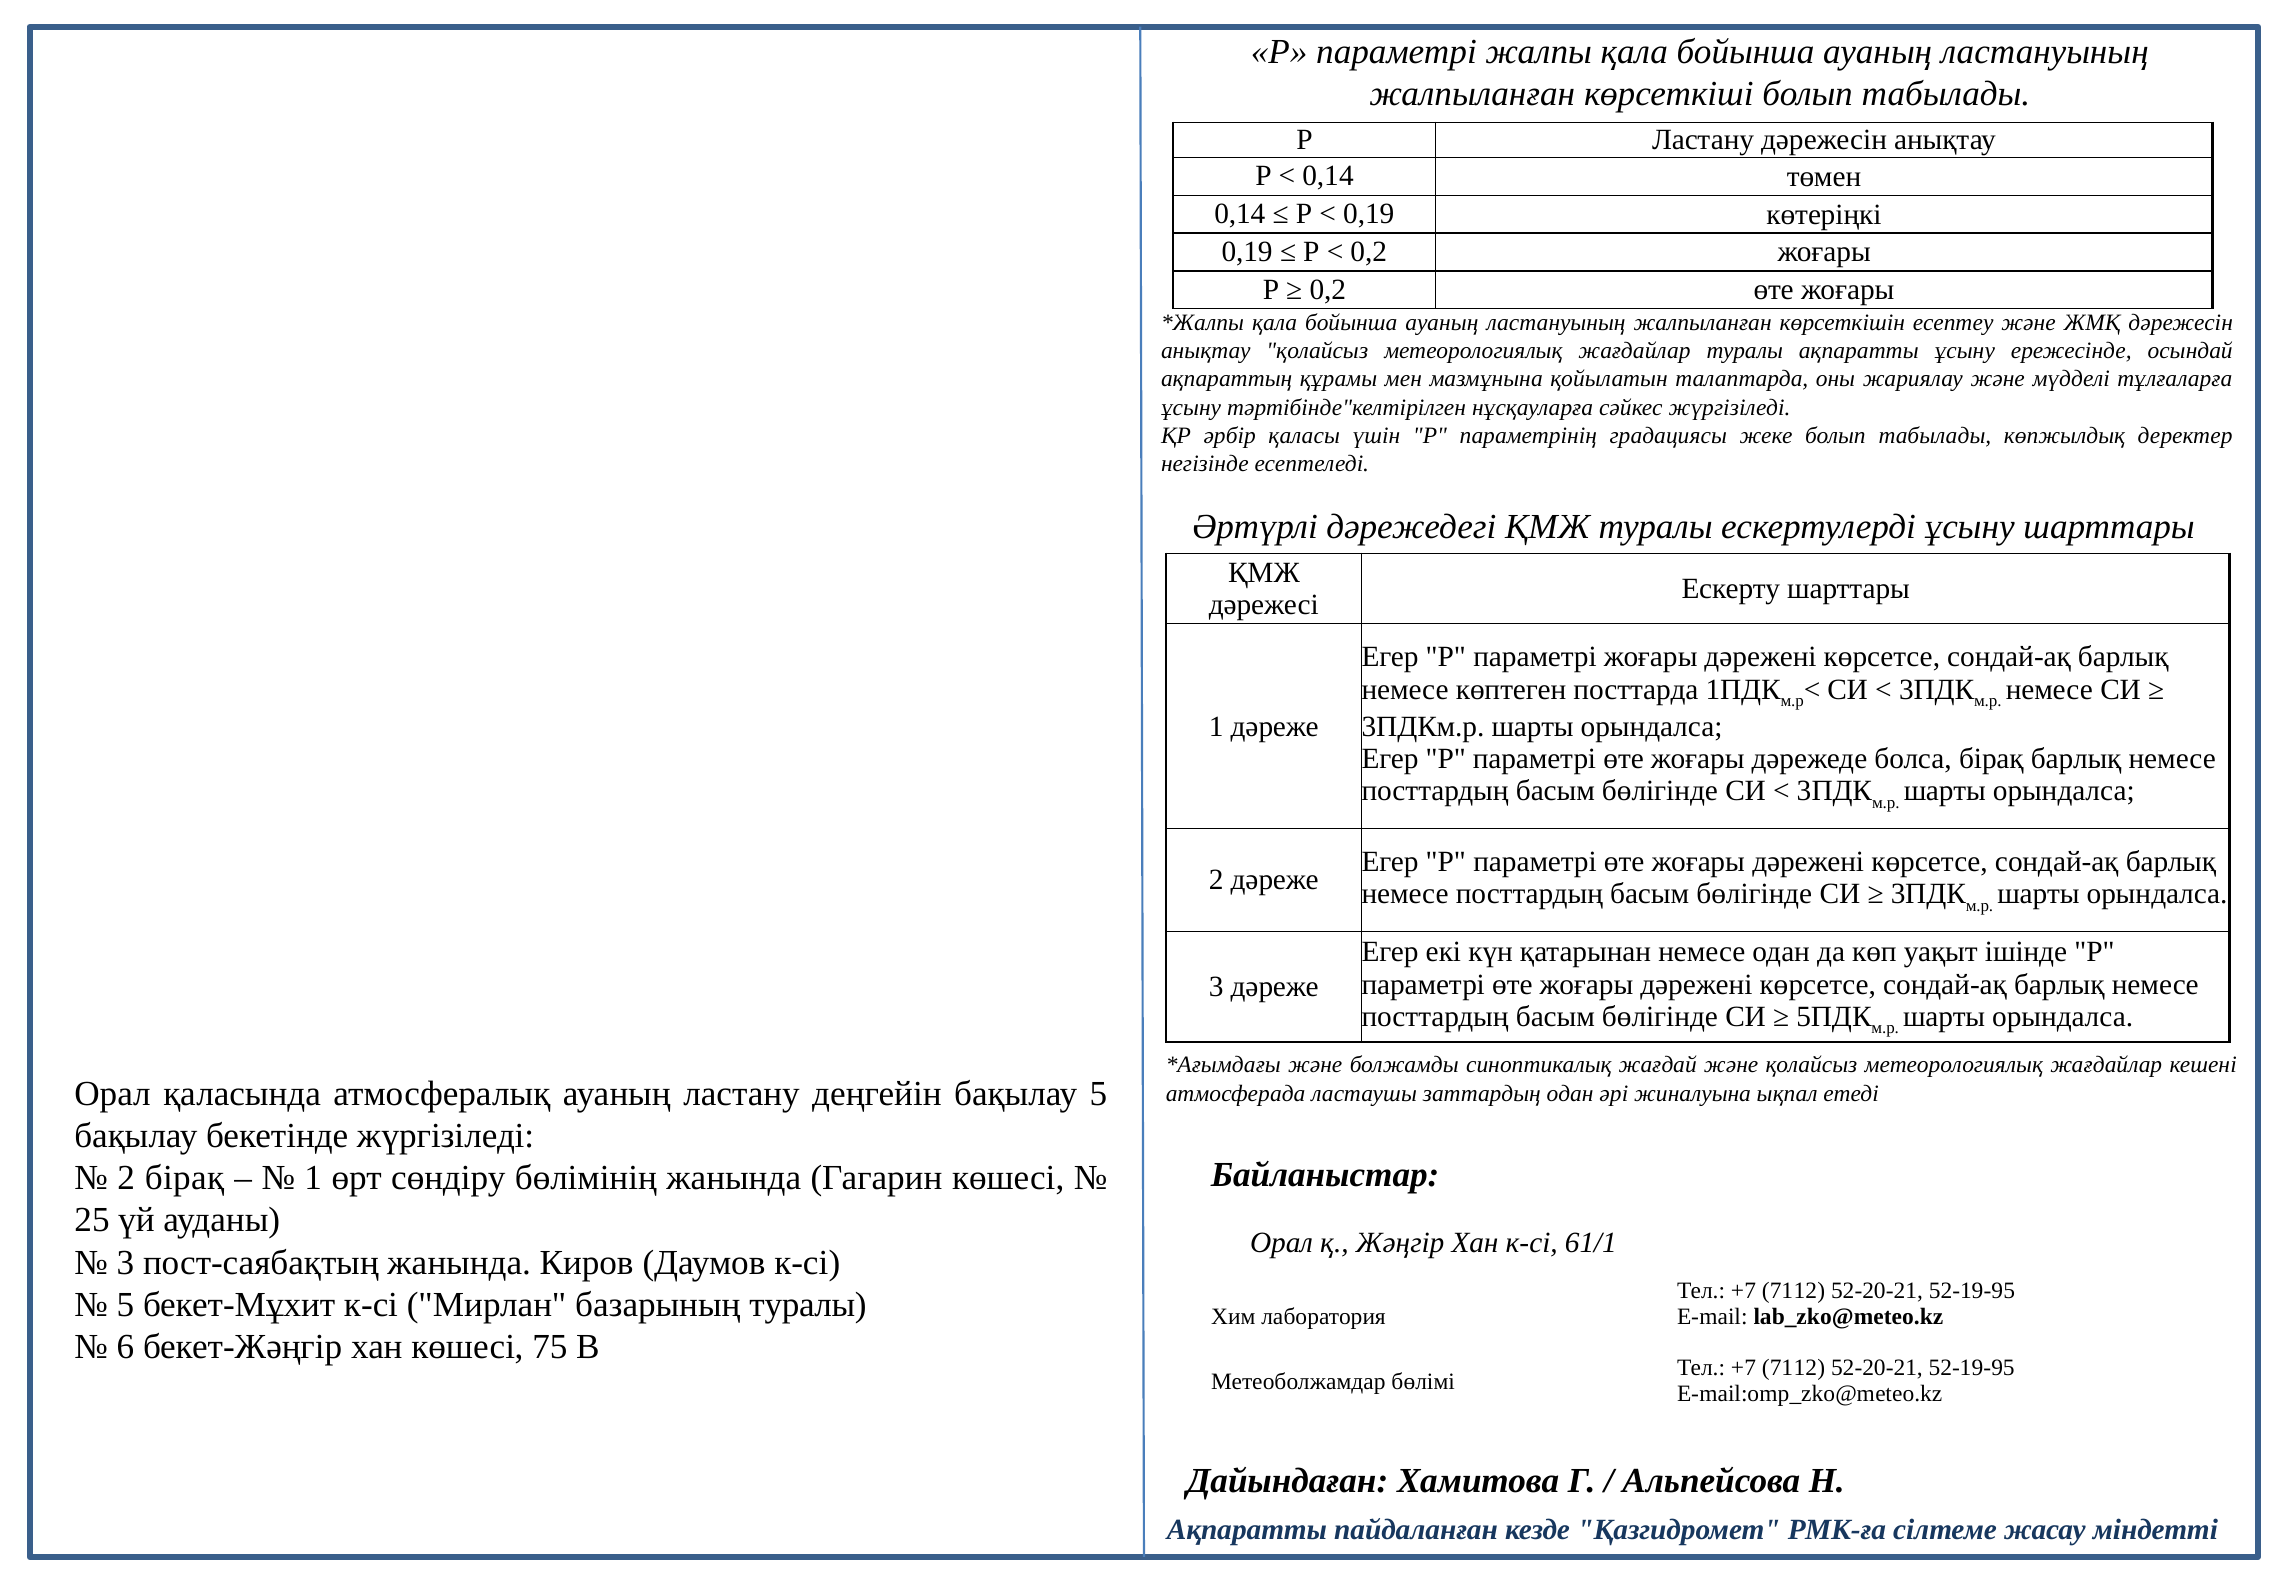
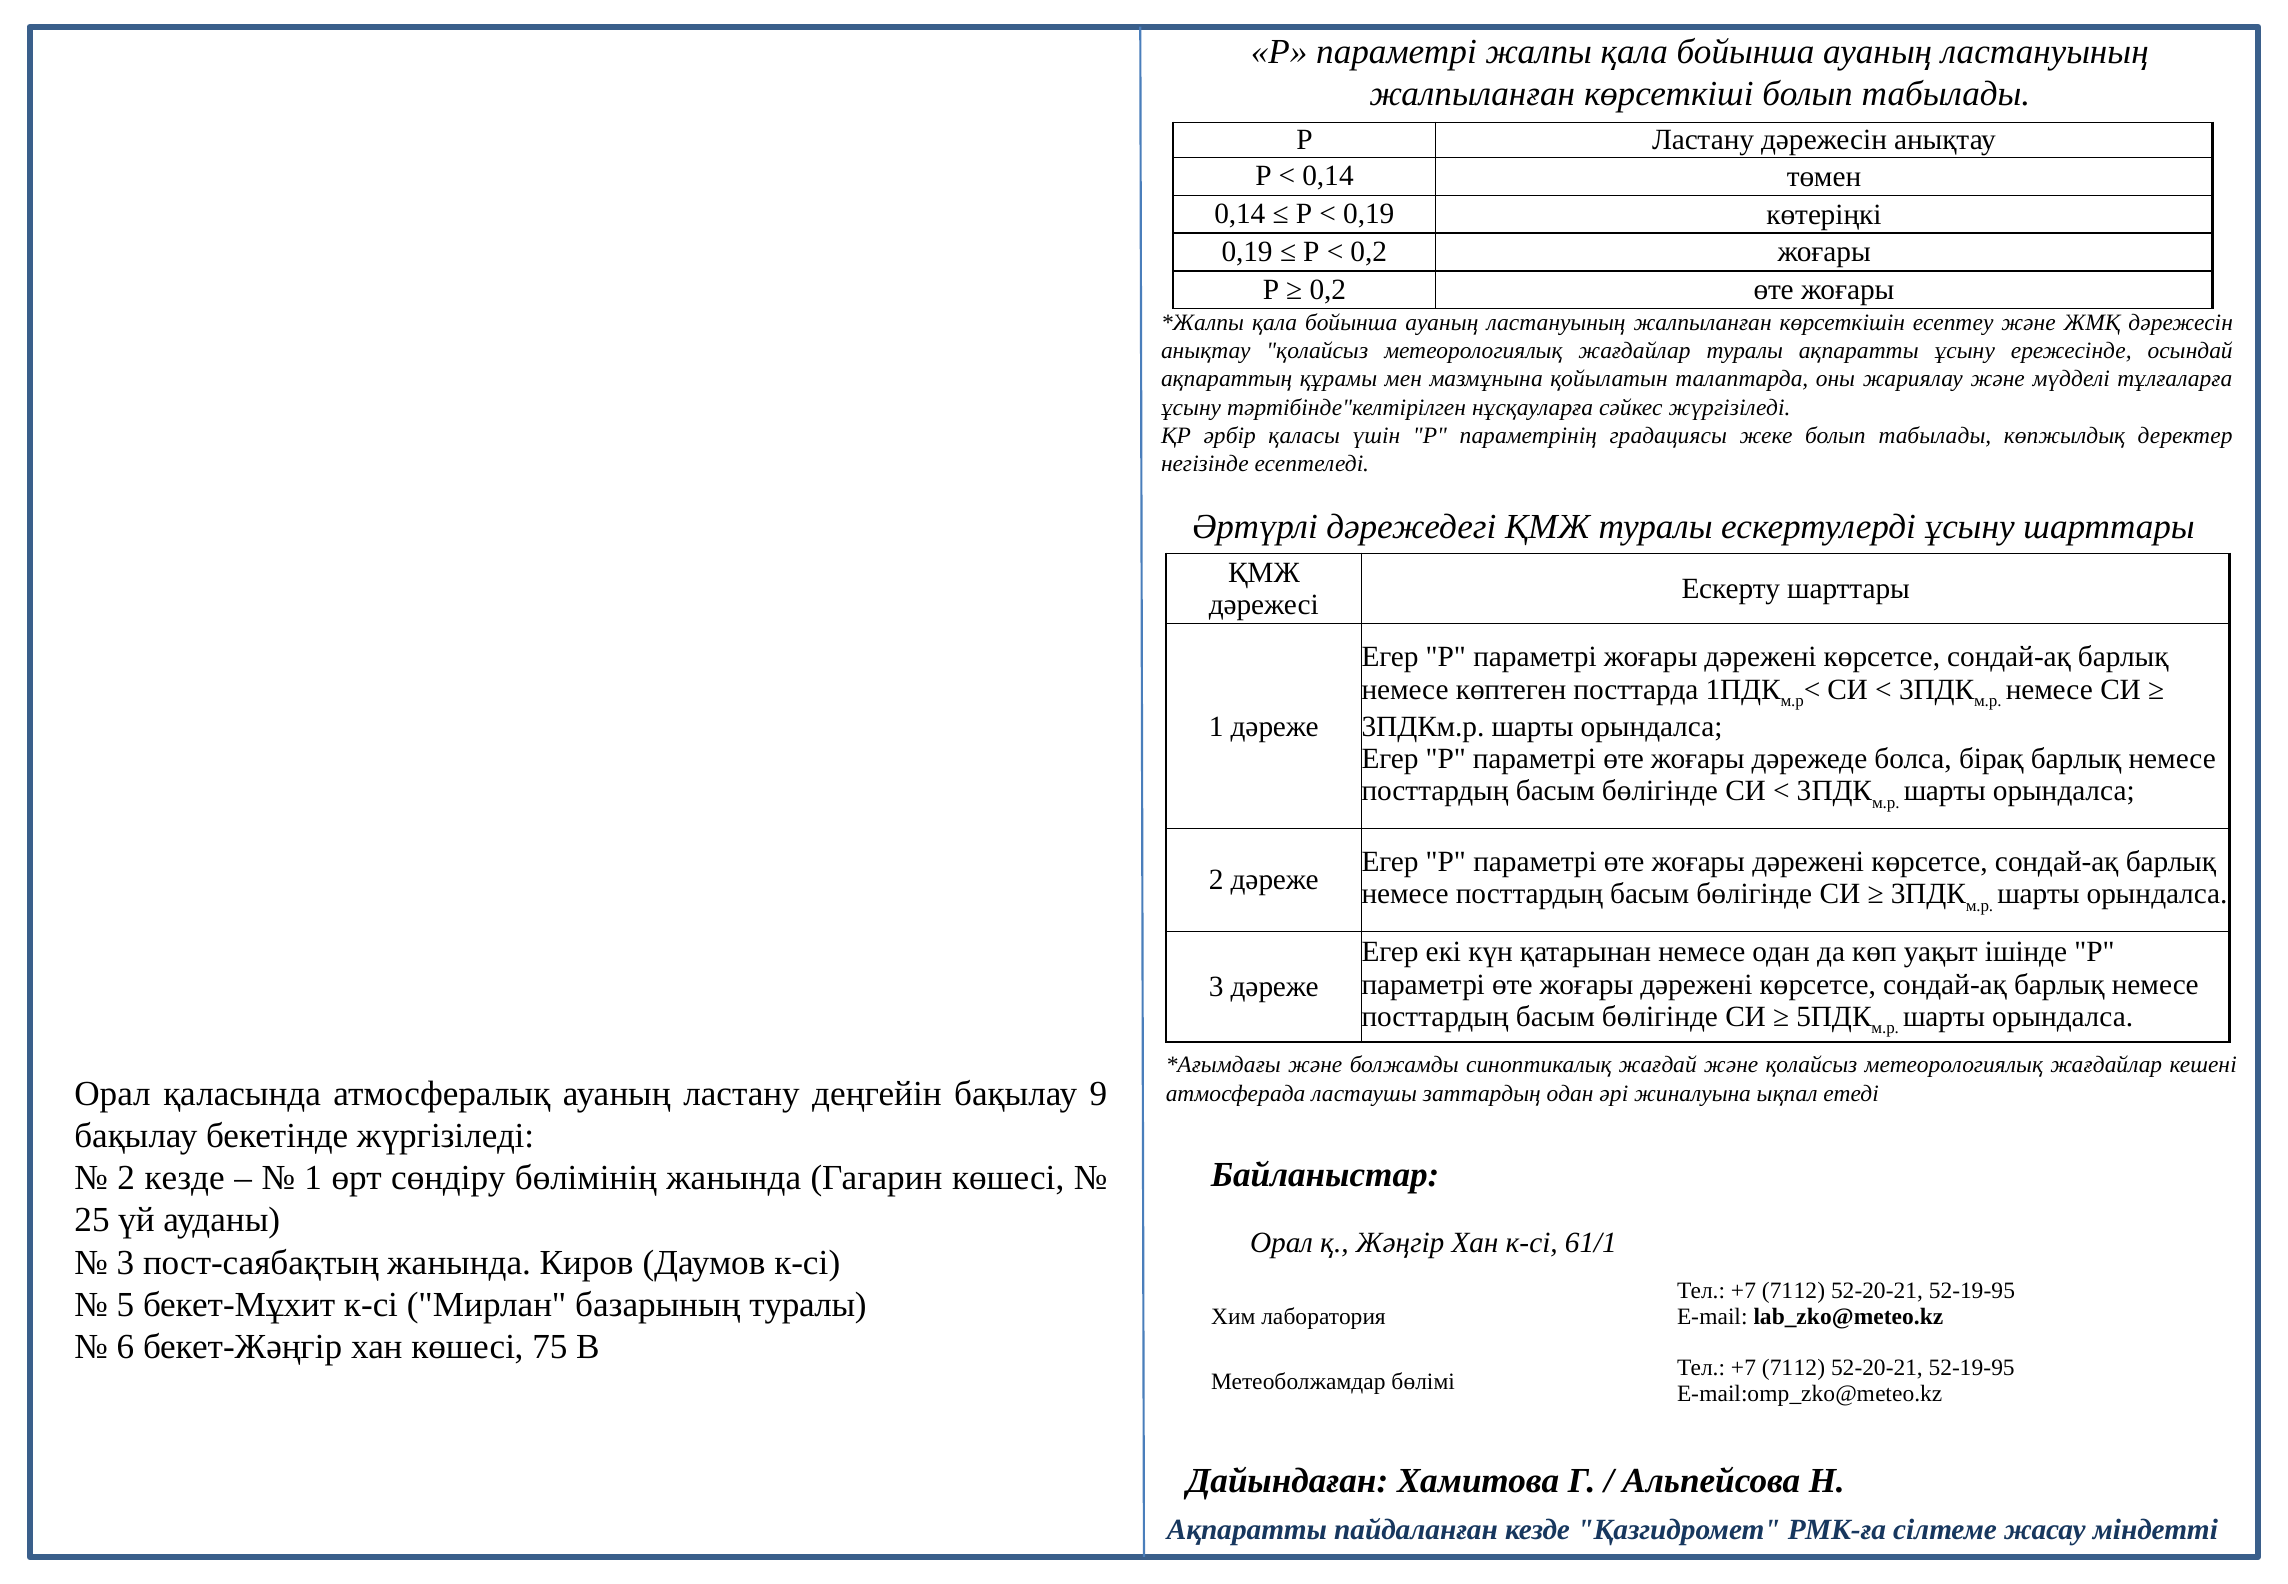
бақылау 5: 5 -> 9 (1099, 1093)
2 бірақ: бірақ -> кезде (185, 1178)
